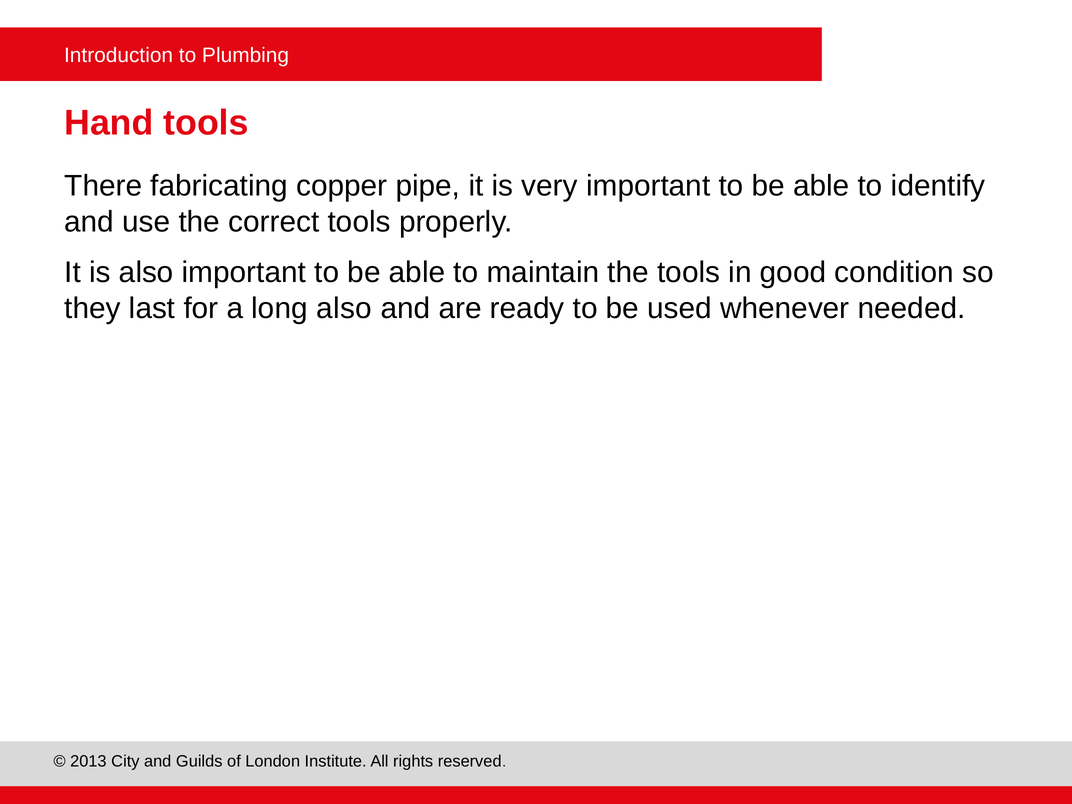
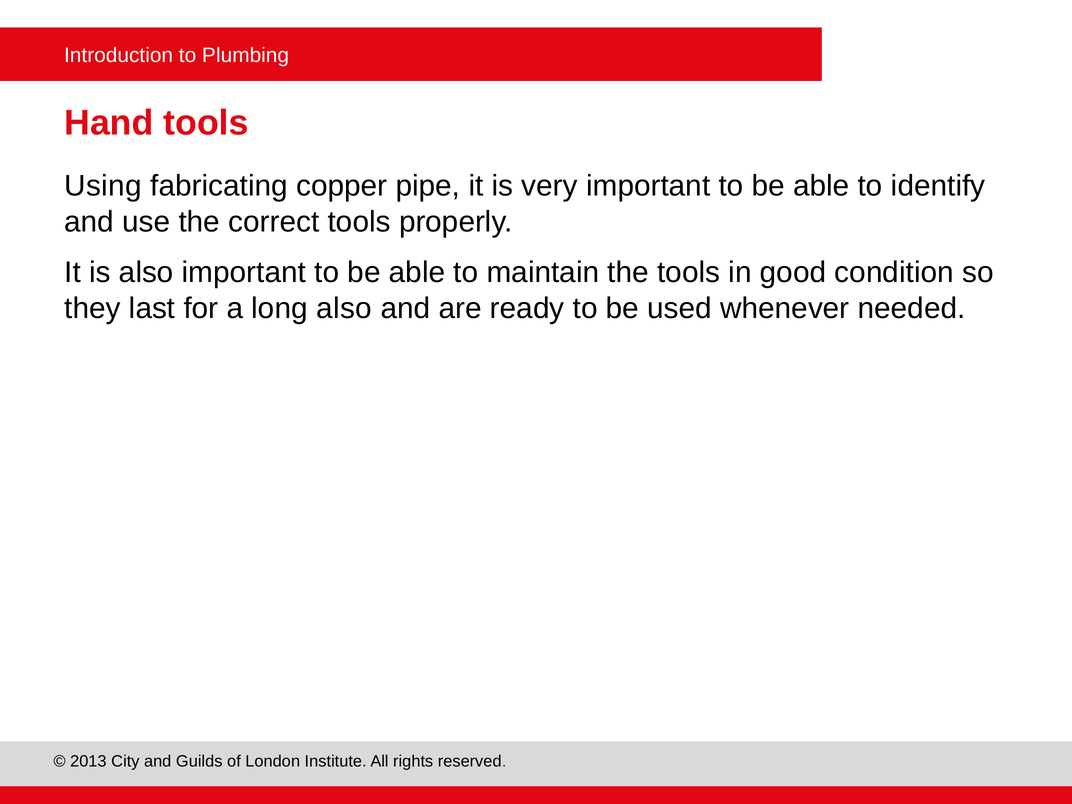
There: There -> Using (103, 186)
